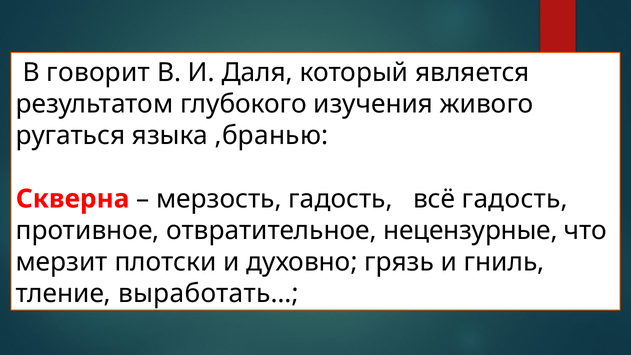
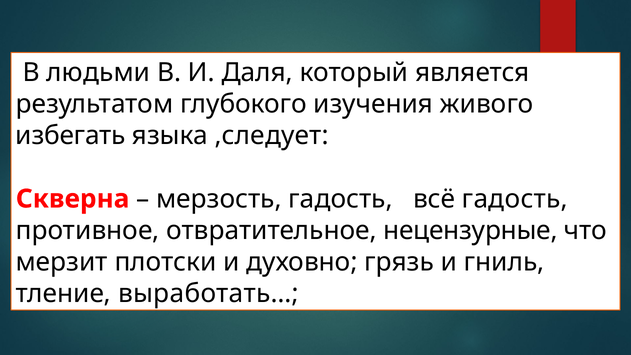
говорит: говорит -> людьми (98, 73)
ругаться: ругаться -> избегать (71, 136)
,бранью: ,бранью -> ,следует (272, 136)
